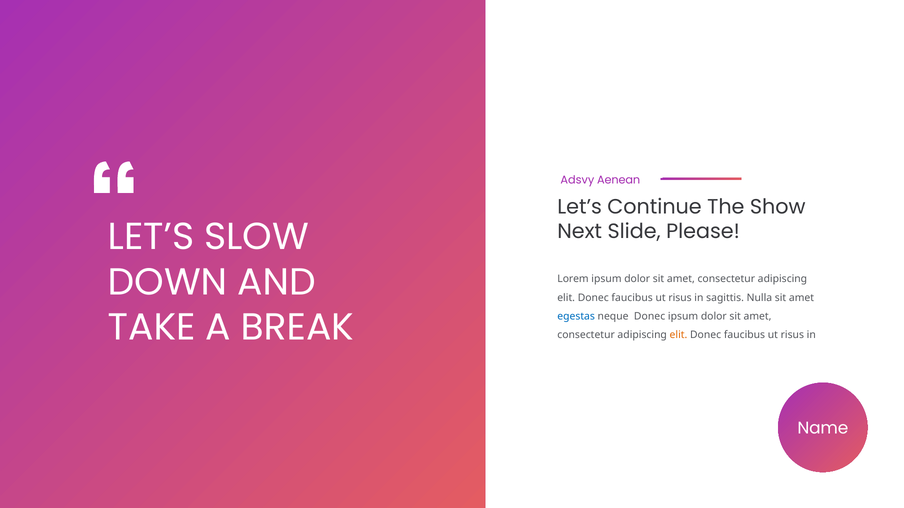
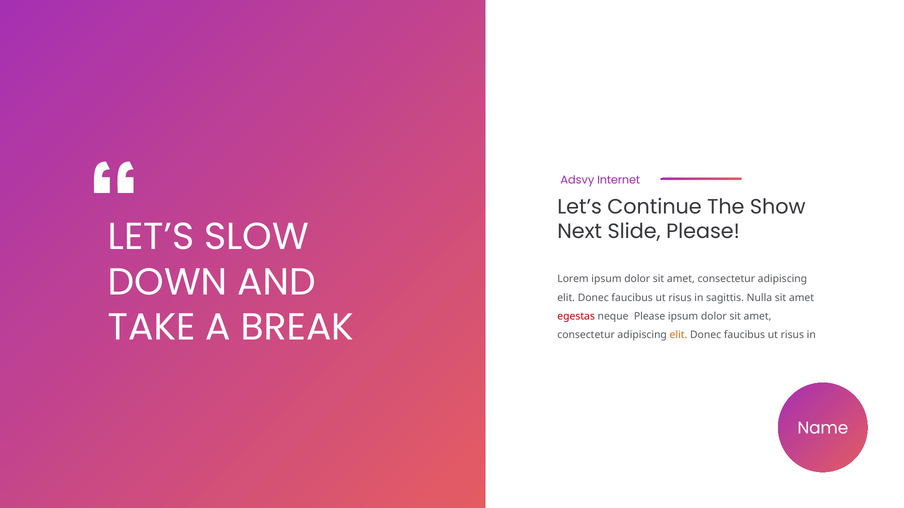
Aenean: Aenean -> Internet (619, 180)
egestas colour: blue -> red (576, 317)
neque Donec: Donec -> Please (650, 317)
